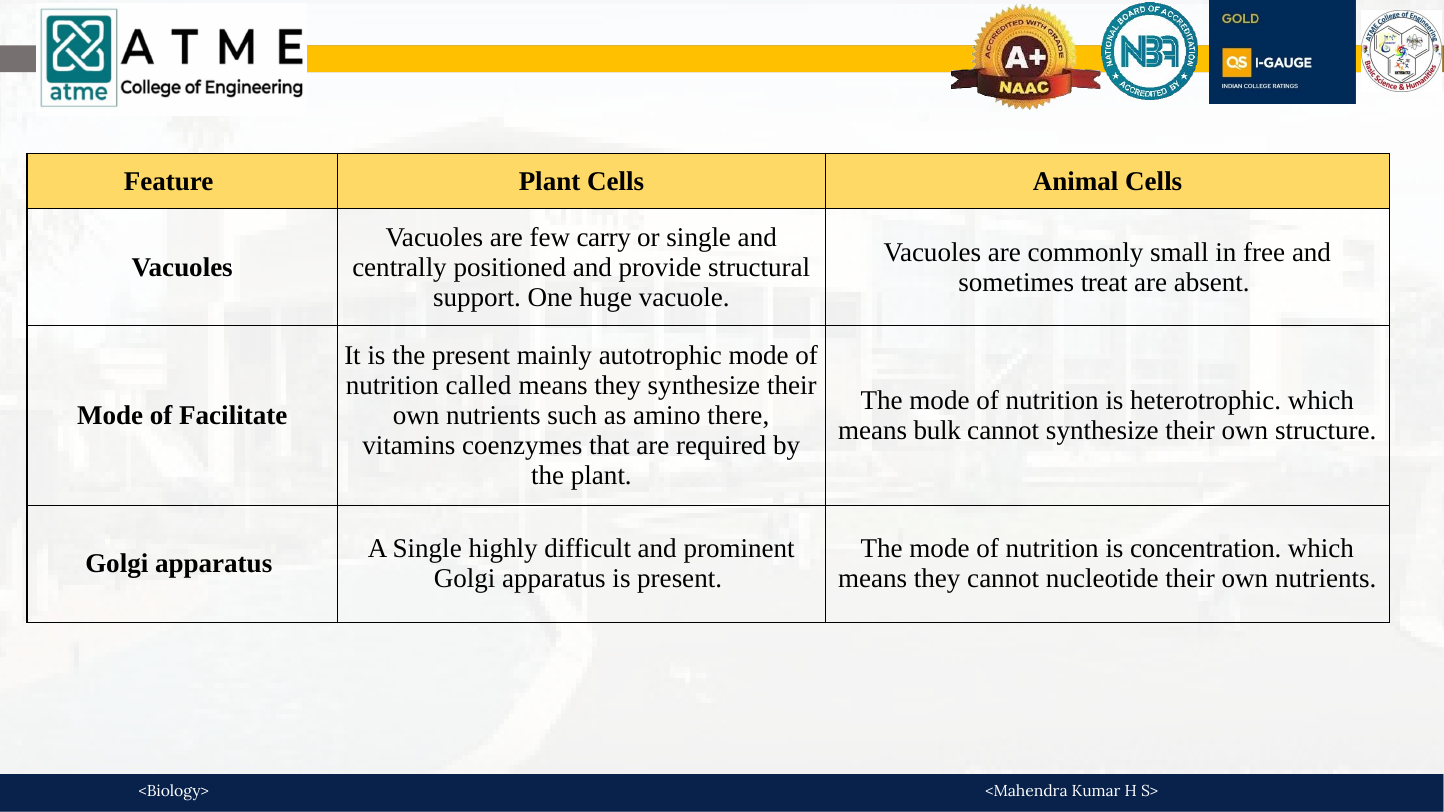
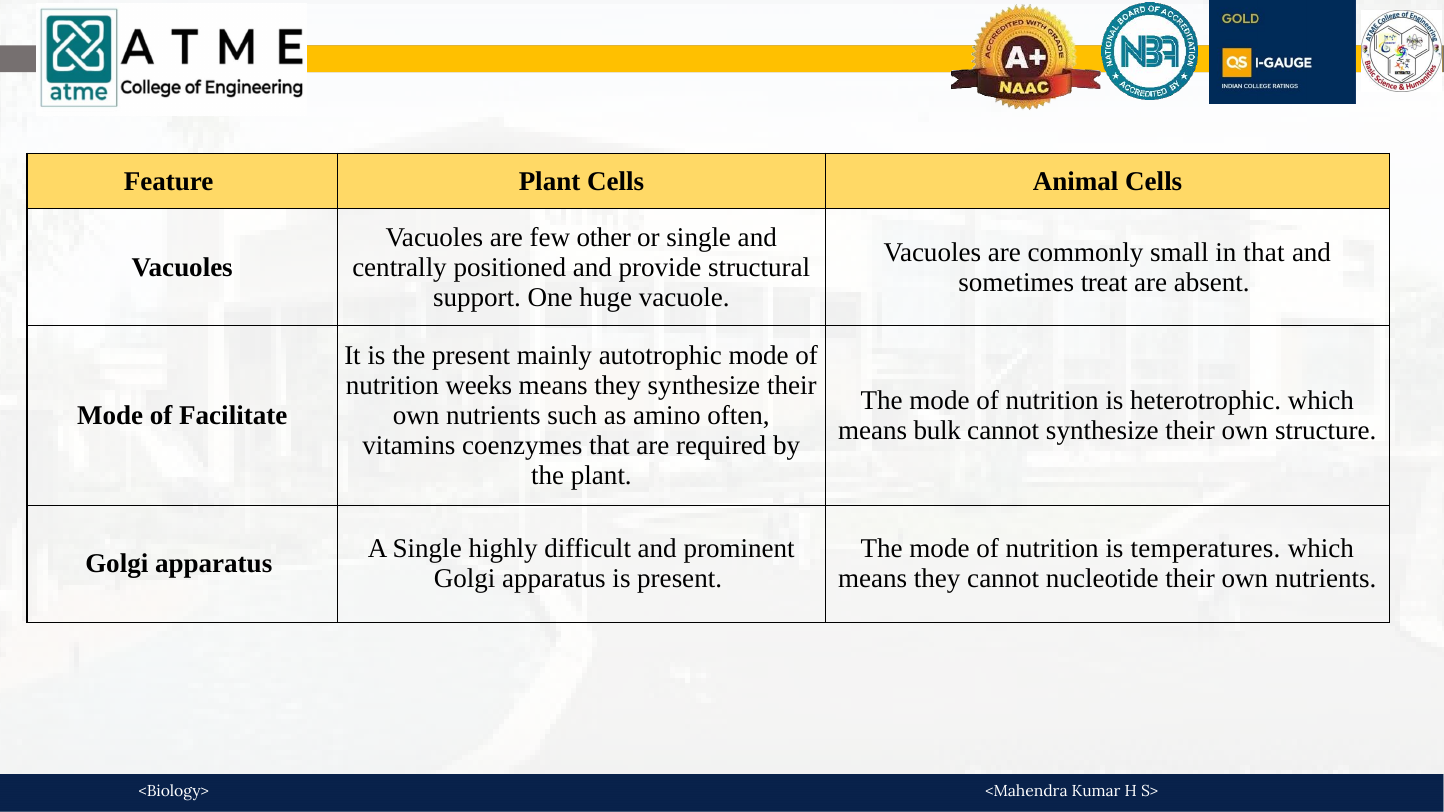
carry: carry -> other (604, 238)
in free: free -> that (1264, 253)
called: called -> weeks (479, 386)
there: there -> often (739, 416)
concentration: concentration -> temperatures (1206, 549)
